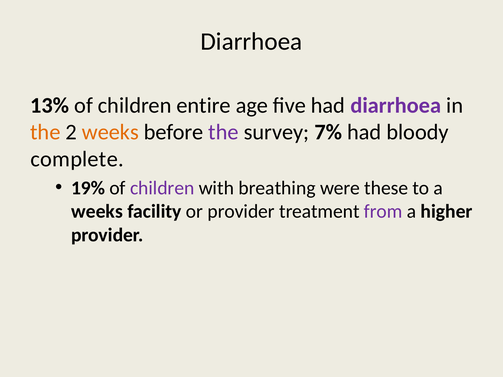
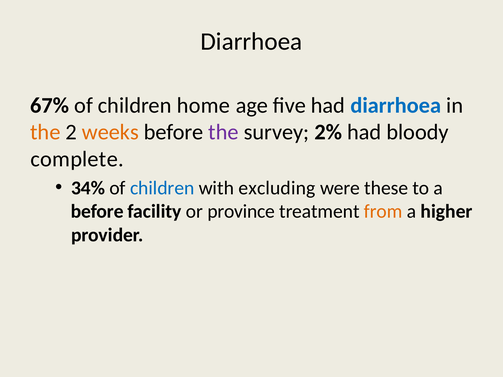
13%: 13% -> 67% (50, 106)
entire: entire -> home (203, 106)
diarrhoea colour: purple -> blue (396, 106)
7%: 7% -> 2% (328, 132)
19%: 19% -> 34% (88, 188)
children colour: purple -> blue (162, 188)
breathing: breathing -> excluding (277, 188)
weeks: weeks -> before (97, 212)
or provider: provider -> province (241, 212)
from colour: purple -> orange (383, 212)
